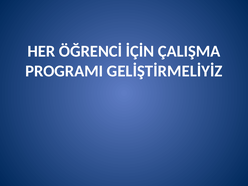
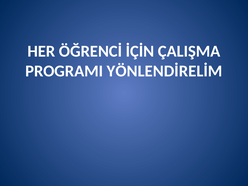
GELİŞTİRMELİYİZ: GELİŞTİRMELİYİZ -> YÖNLENDİRELİM (165, 71)
